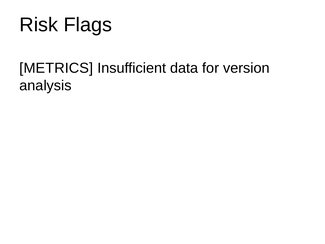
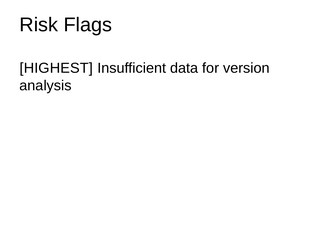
METRICS: METRICS -> HIGHEST (56, 68)
